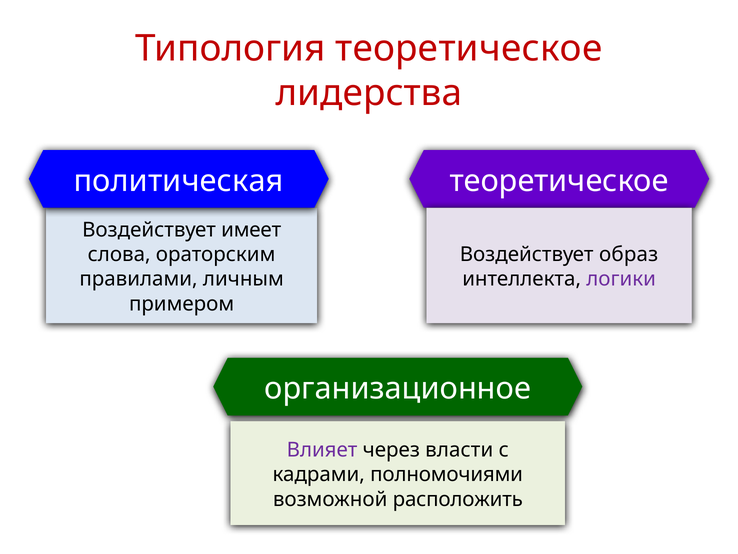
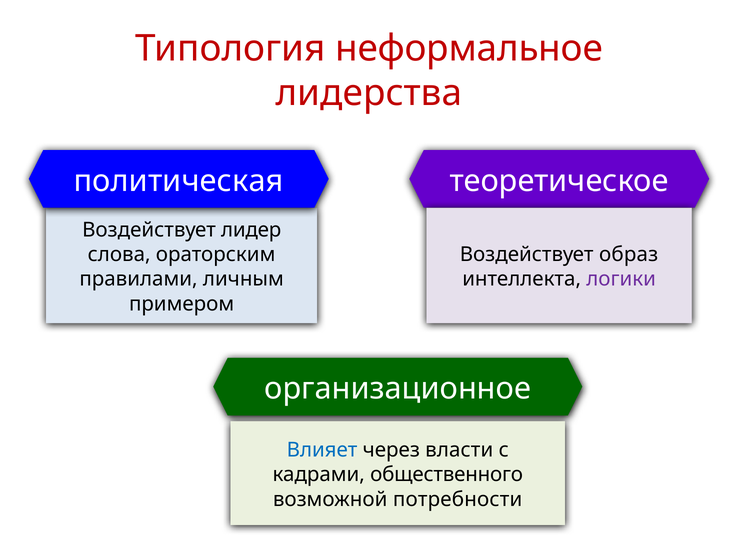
Типология теоретическое: теоретическое -> неформальное (469, 49)
имеет: имеет -> лидер (251, 230)
Влияет colour: purple -> blue (322, 450)
полномочиями: полномочиями -> общественного (447, 474)
расположить: расположить -> потребности (458, 499)
